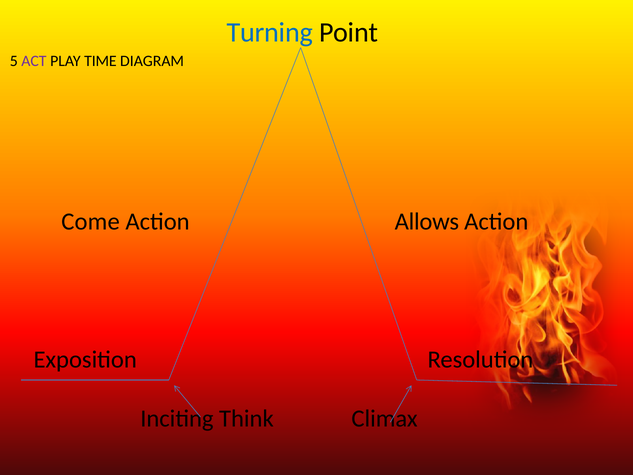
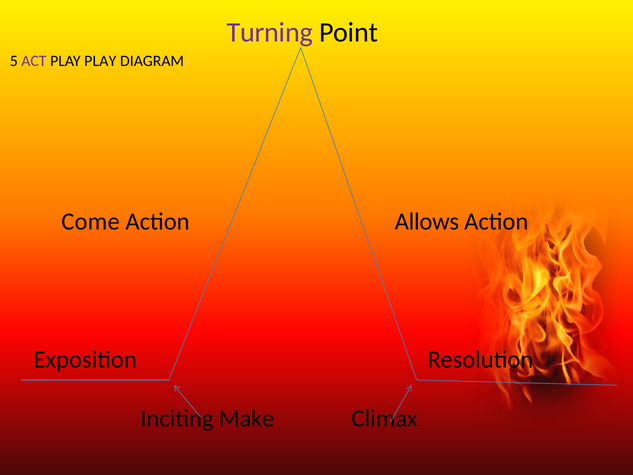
Turning colour: blue -> purple (270, 33)
PLAY TIME: TIME -> PLAY (100, 61)
Think: Think -> Make (247, 419)
